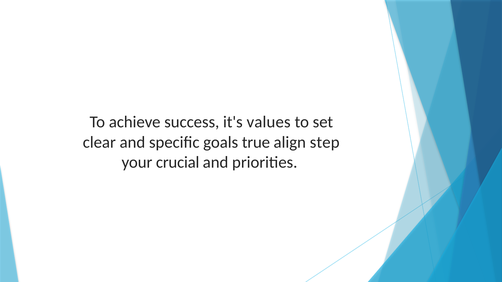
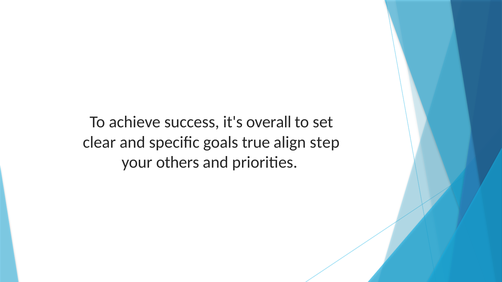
values: values -> overall (269, 122)
crucial: crucial -> others (178, 162)
